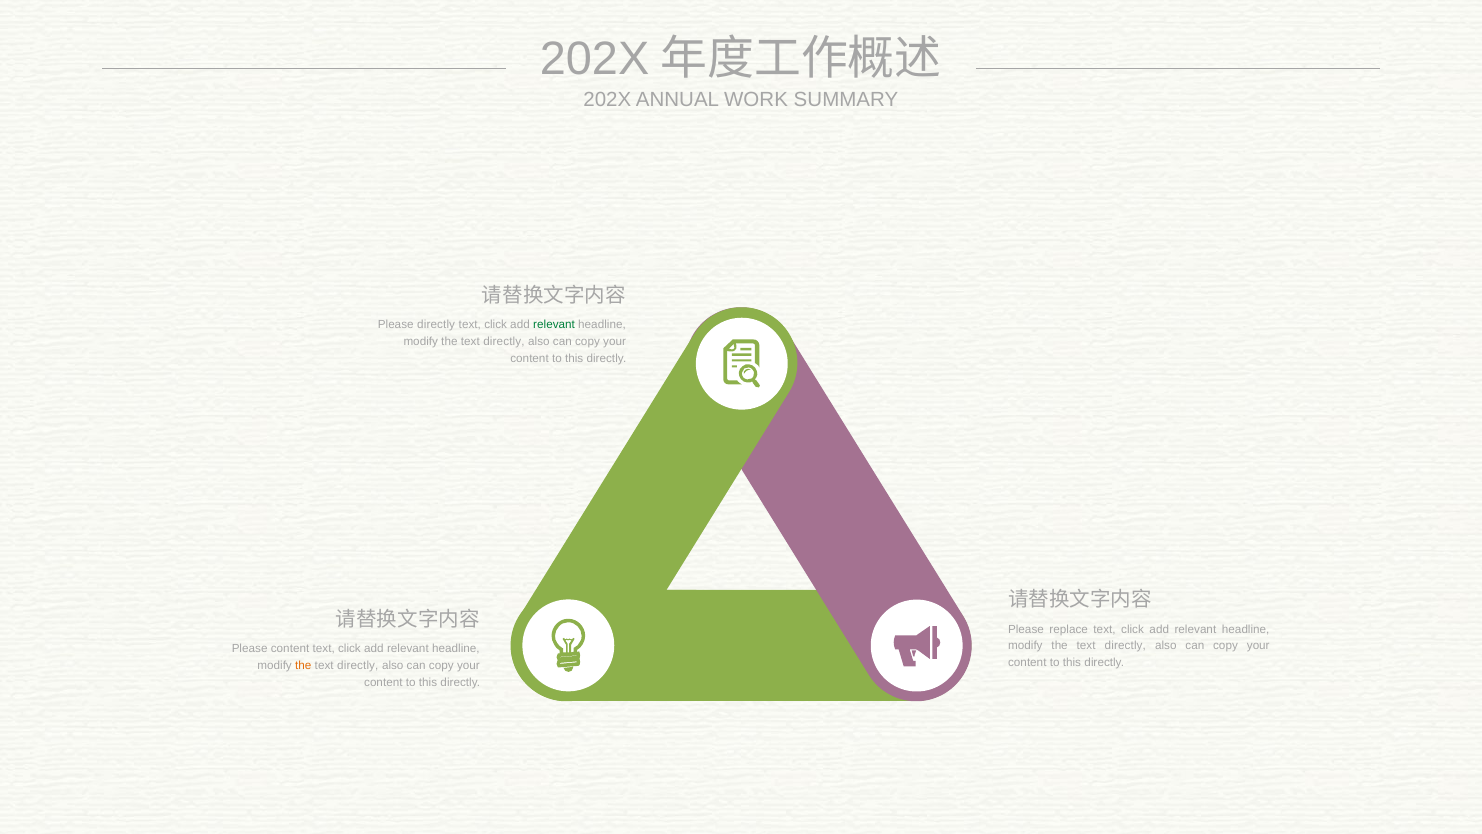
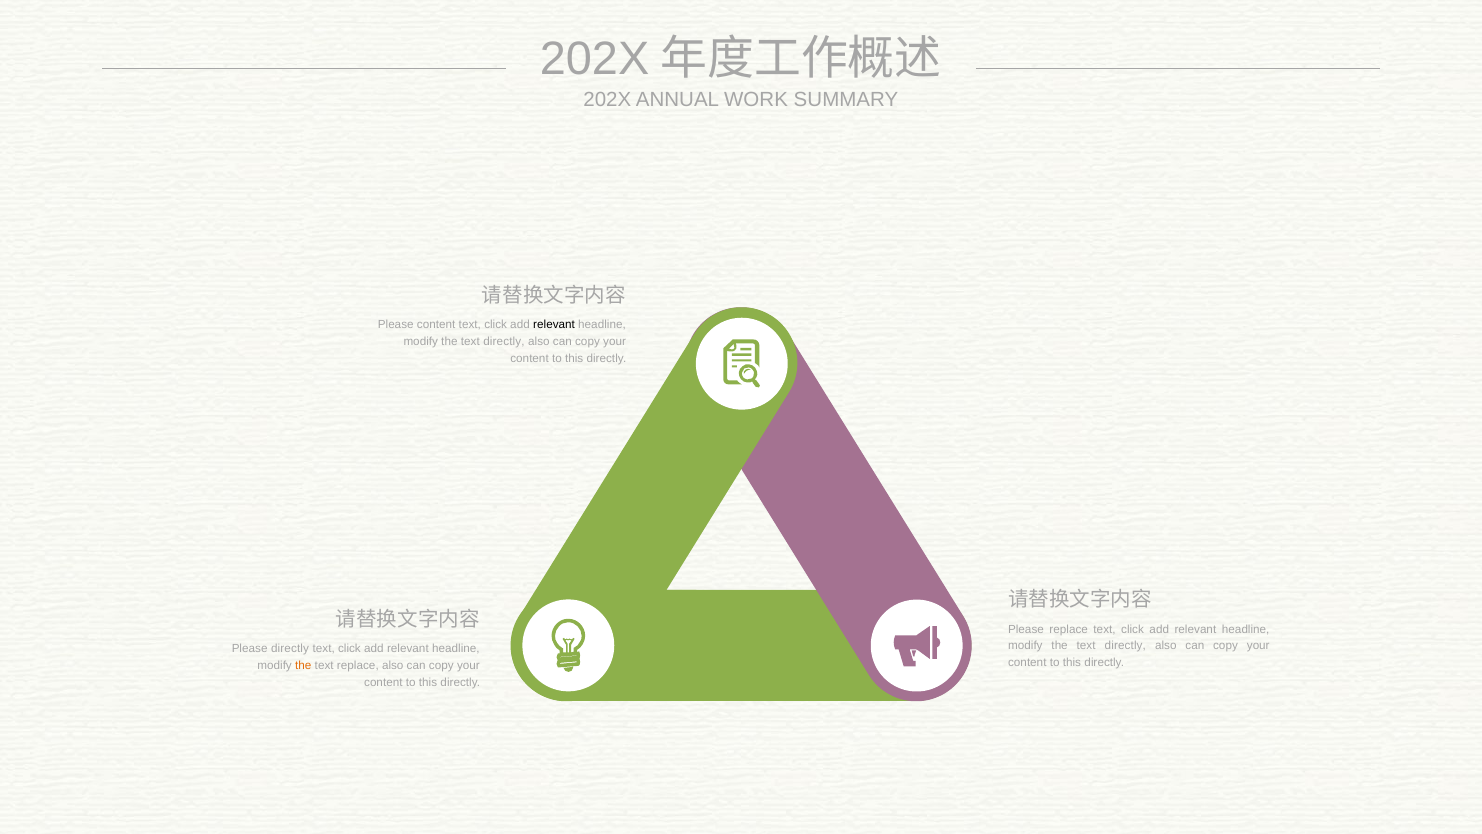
Please directly: directly -> content (436, 324)
relevant colour: green -> black (554, 324)
Please content: content -> directly (290, 648)
directly: directly -> replace (358, 665)
